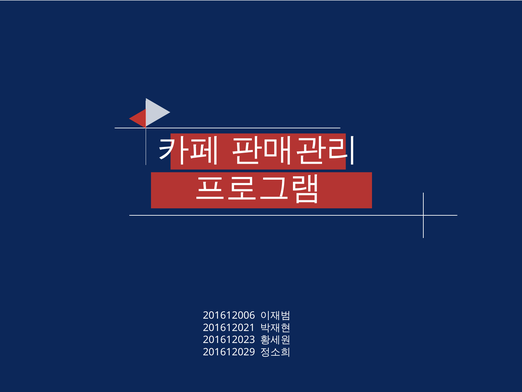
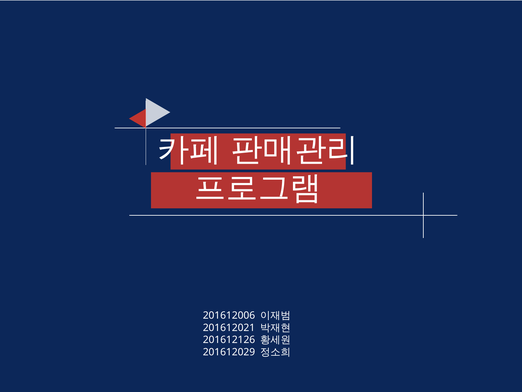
201612023: 201612023 -> 201612126 (229, 339)
